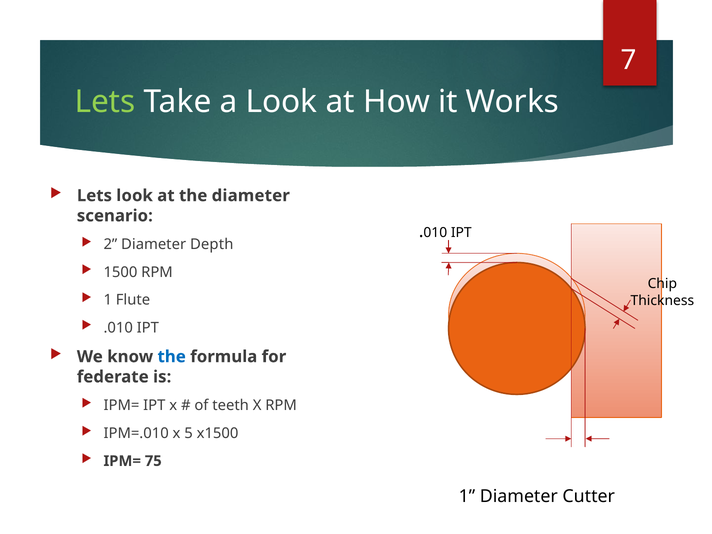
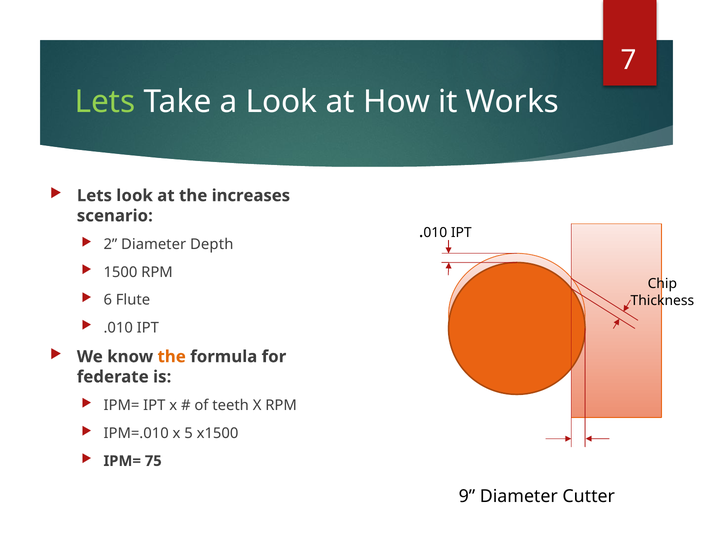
the diameter: diameter -> increases (251, 196)
1: 1 -> 6 (108, 300)
the colour: blue -> orange (172, 357)
1: 1 -> 9 (467, 497)
